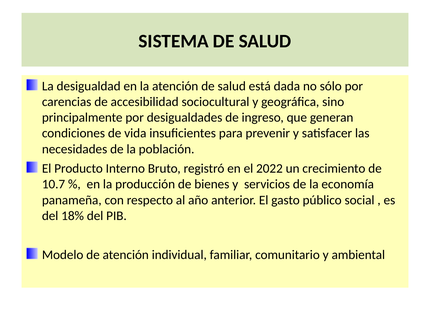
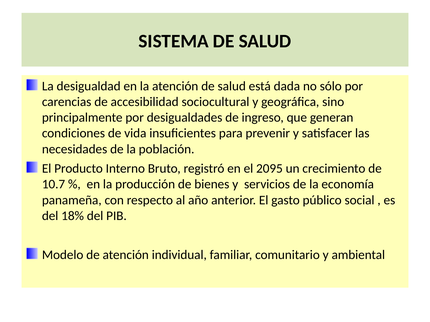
2022: 2022 -> 2095 (269, 169)
